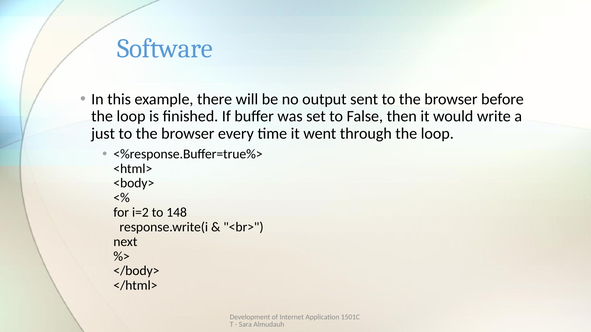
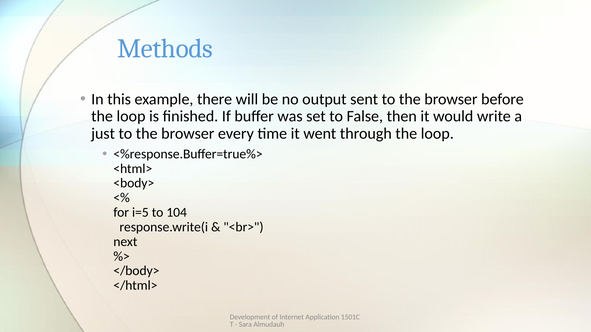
Software: Software -> Methods (165, 49)
i=2: i=2 -> i=5 (140, 213)
148: 148 -> 104 (177, 213)
